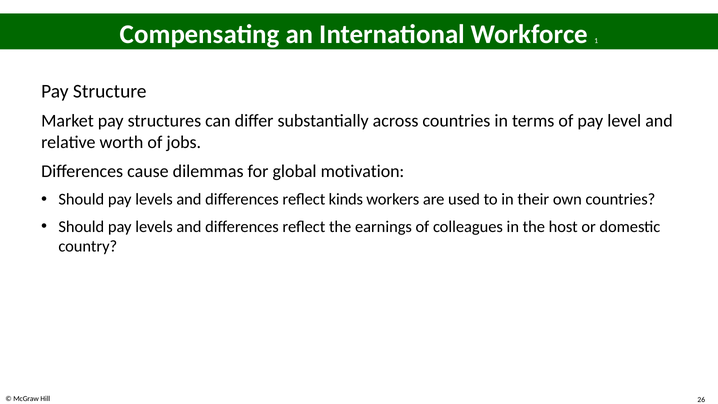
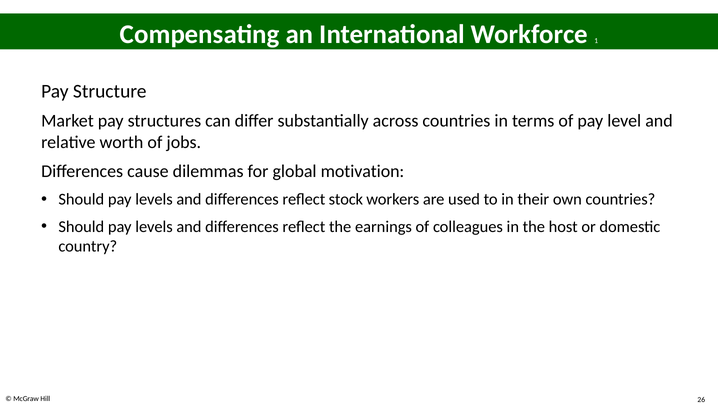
kinds: kinds -> stock (346, 199)
